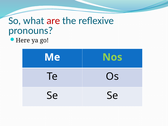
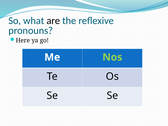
are colour: red -> black (53, 21)
